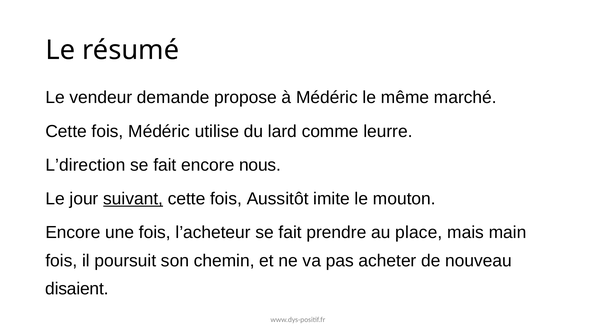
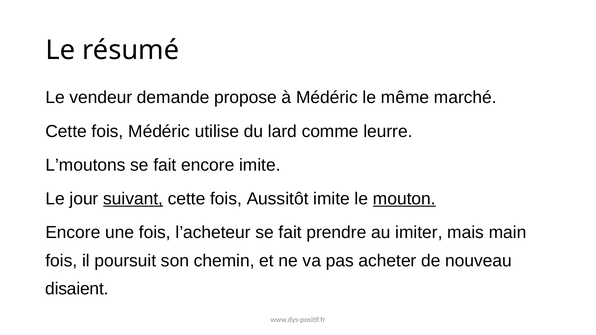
L’direction: L’direction -> L’moutons (85, 165)
encore nous: nous -> imite (260, 165)
mouton underline: none -> present (404, 199)
place: place -> imiter (419, 233)
